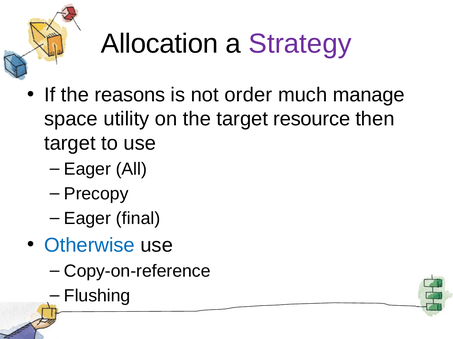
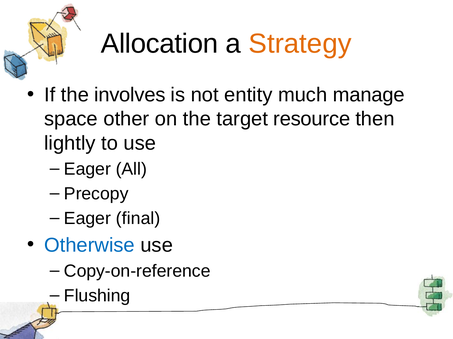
Strategy colour: purple -> orange (300, 44)
reasons: reasons -> involves (130, 95)
order: order -> entity (248, 95)
utility: utility -> other (126, 119)
target: target -> lightly (70, 143)
